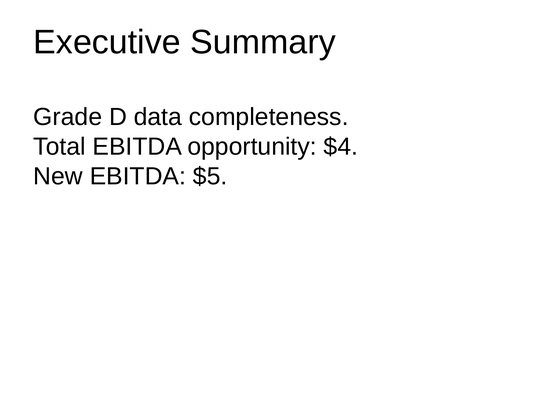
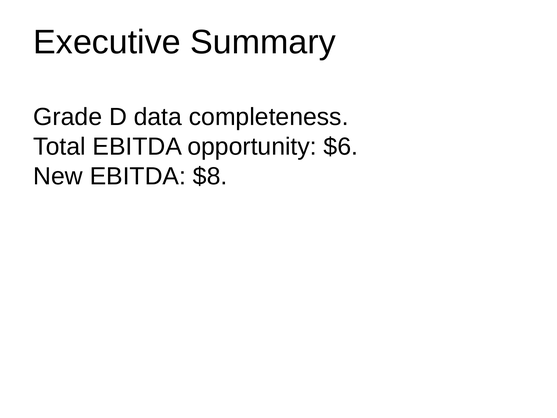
$4: $4 -> $6 (341, 147)
$5: $5 -> $8 (210, 176)
